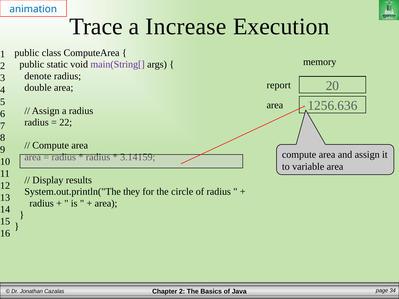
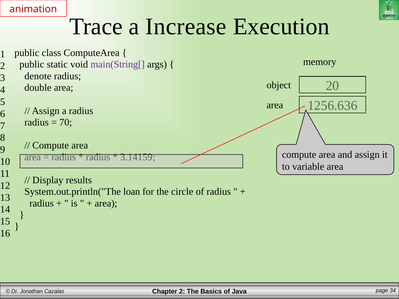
animation colour: blue -> red (33, 9)
report: report -> object (279, 85)
22: 22 -> 70 (66, 122)
they: they -> loan (132, 192)
